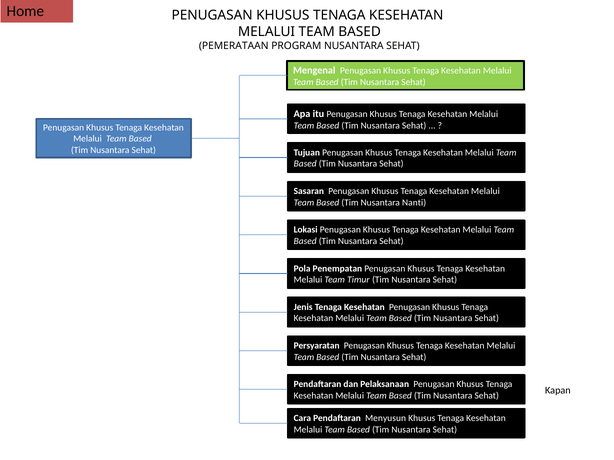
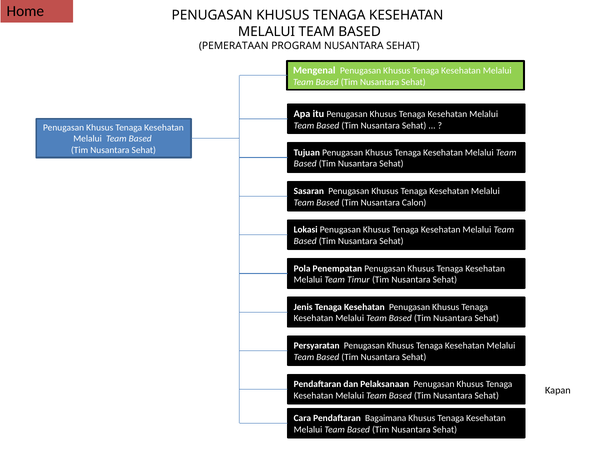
Nanti: Nanti -> Calon (414, 203)
Menyusun: Menyusun -> Bagaimana (386, 419)
